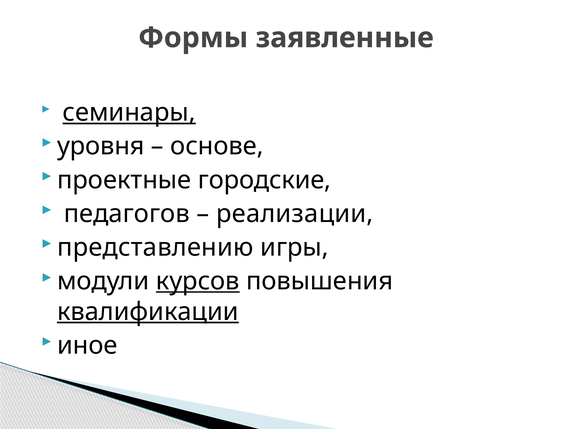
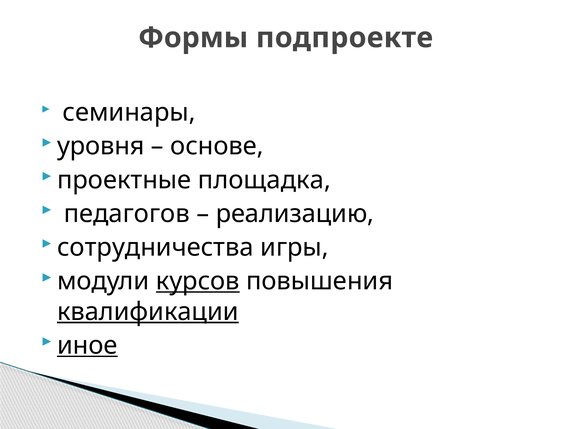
заявленные: заявленные -> подпроекте (344, 38)
семинары underline: present -> none (129, 113)
городские: городские -> площадка (264, 180)
реализации: реализации -> реализацию (295, 214)
представлению: представлению -> сотрудничества (155, 247)
иное underline: none -> present (87, 345)
